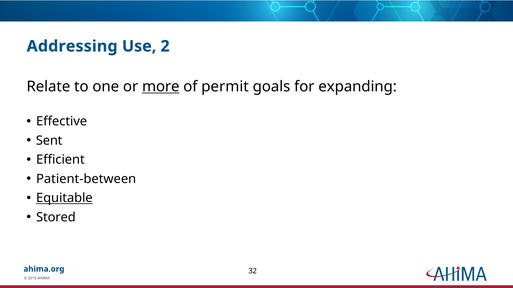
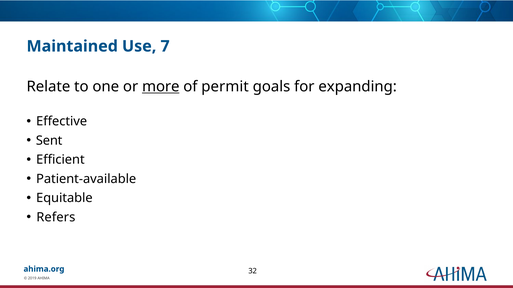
Addressing: Addressing -> Maintained (72, 46)
2: 2 -> 7 (165, 46)
Patient-between: Patient-between -> Patient-available (86, 179)
Equitable underline: present -> none (64, 198)
Stored: Stored -> Refers (56, 218)
